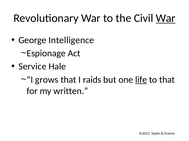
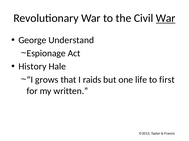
Intelligence: Intelligence -> Understand (71, 40)
Service: Service -> History (32, 67)
life underline: present -> none (141, 80)
to that: that -> first (167, 80)
